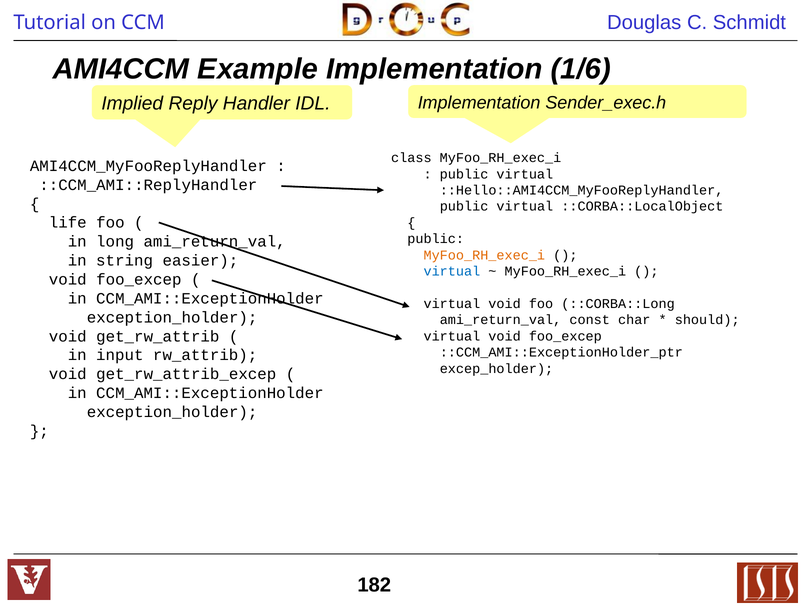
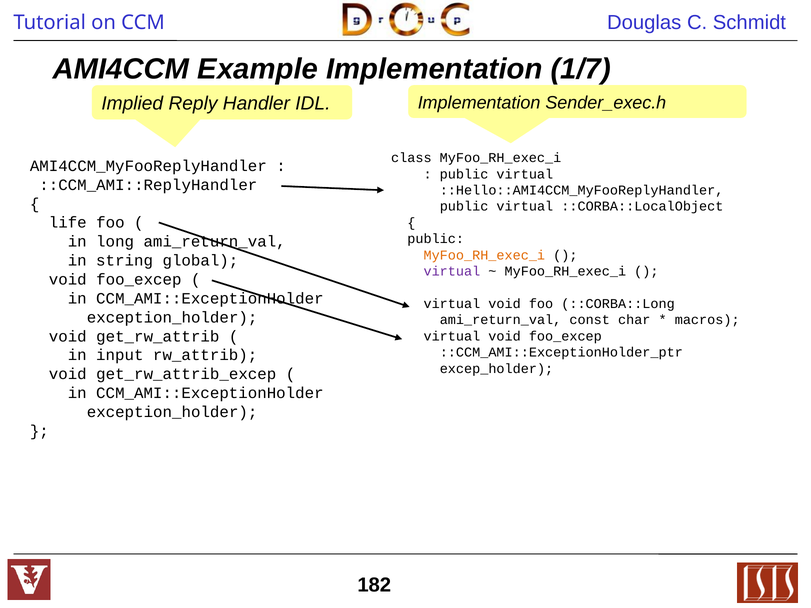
1/6: 1/6 -> 1/7 (581, 69)
easier: easier -> global (200, 261)
virtual colour: blue -> purple (452, 271)
should: should -> macros (707, 320)
